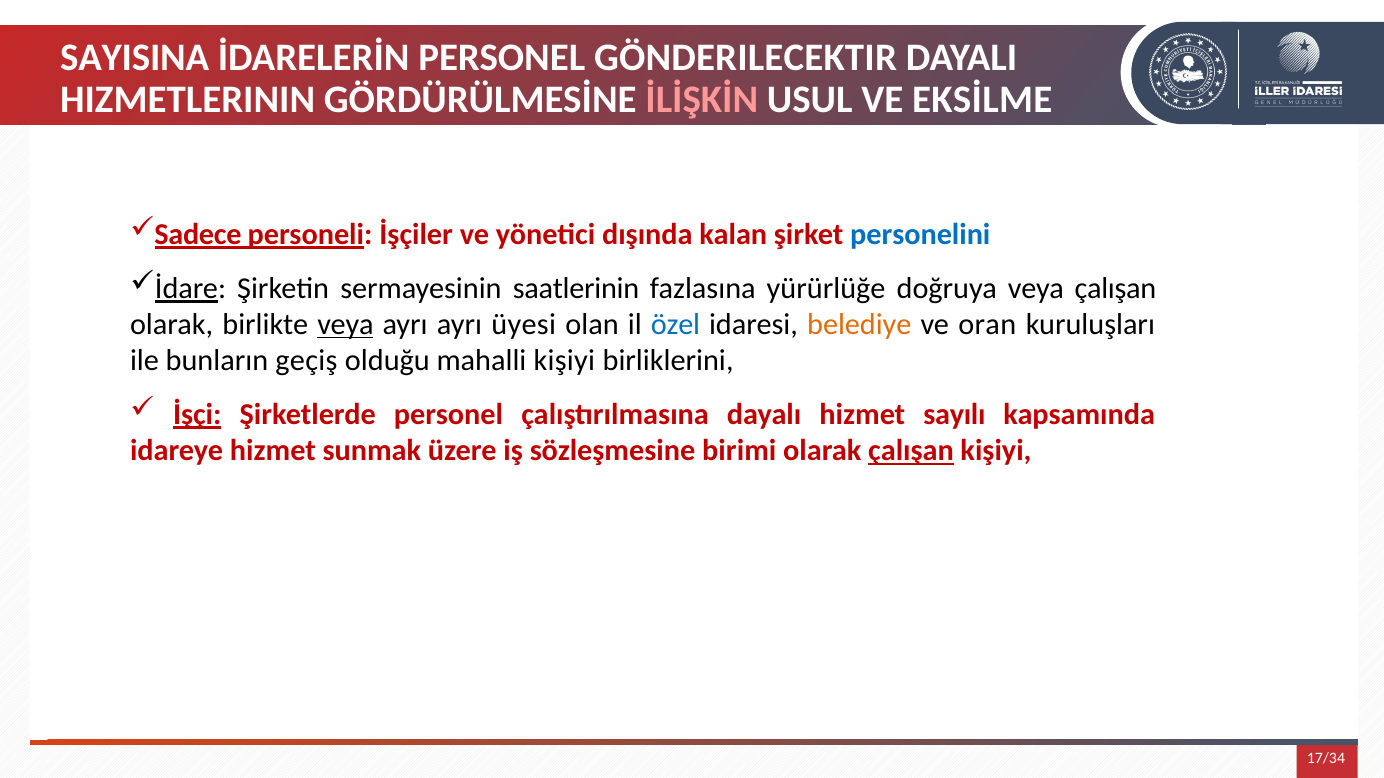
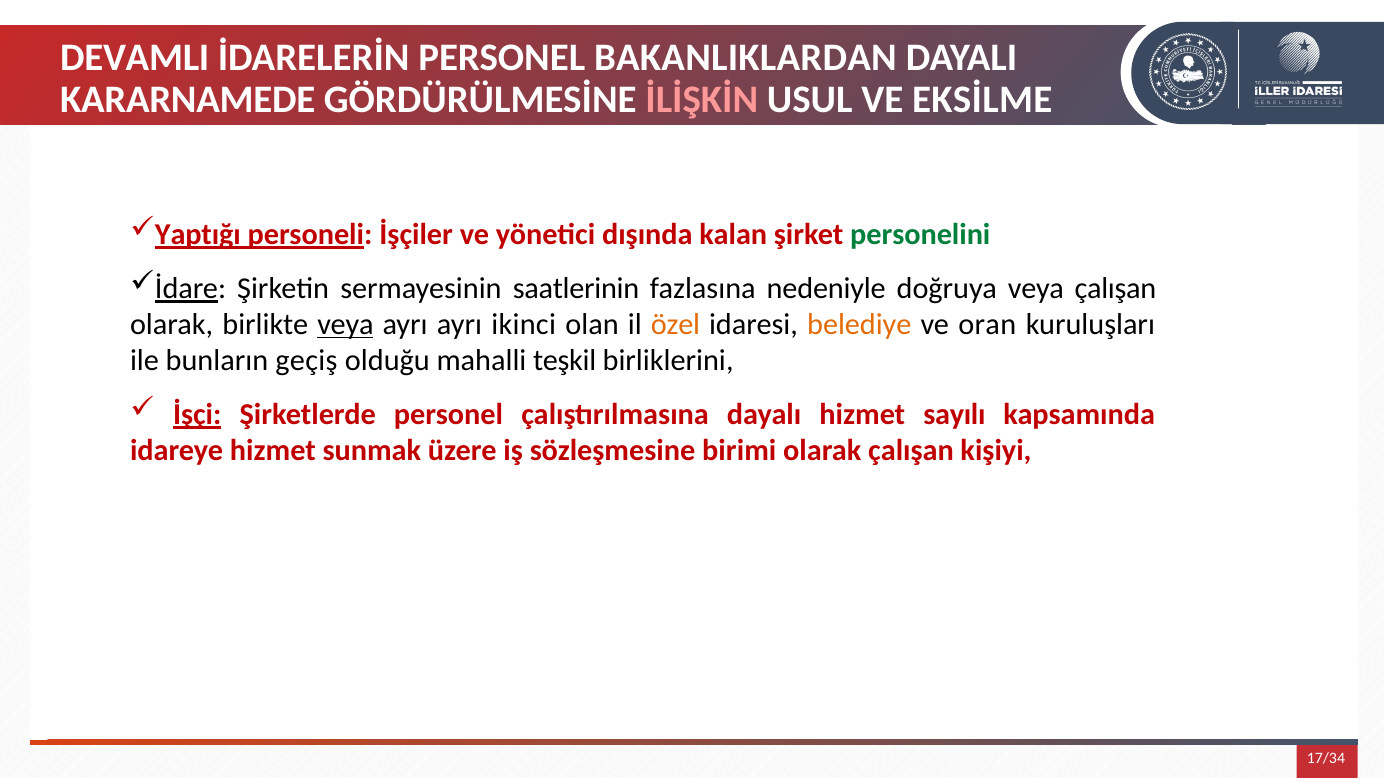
SAYISINA: SAYISINA -> DEVAMLI (135, 57)
GÖNDERILECEKTIR: GÖNDERILECEKTIR -> BAKANLIKLARDAN (745, 57)
HIZMETLERININ: HIZMETLERININ -> KARARNAMEDE (188, 99)
Sadece: Sadece -> Yaptığı (198, 235)
personelini colour: blue -> green (920, 235)
yürürlüğe: yürürlüğe -> nedeniyle (826, 288)
üyesi: üyesi -> ikinci (524, 325)
özel colour: blue -> orange (676, 325)
mahalli kişiyi: kişiyi -> teşkil (565, 361)
çalışan underline: present -> none (911, 451)
